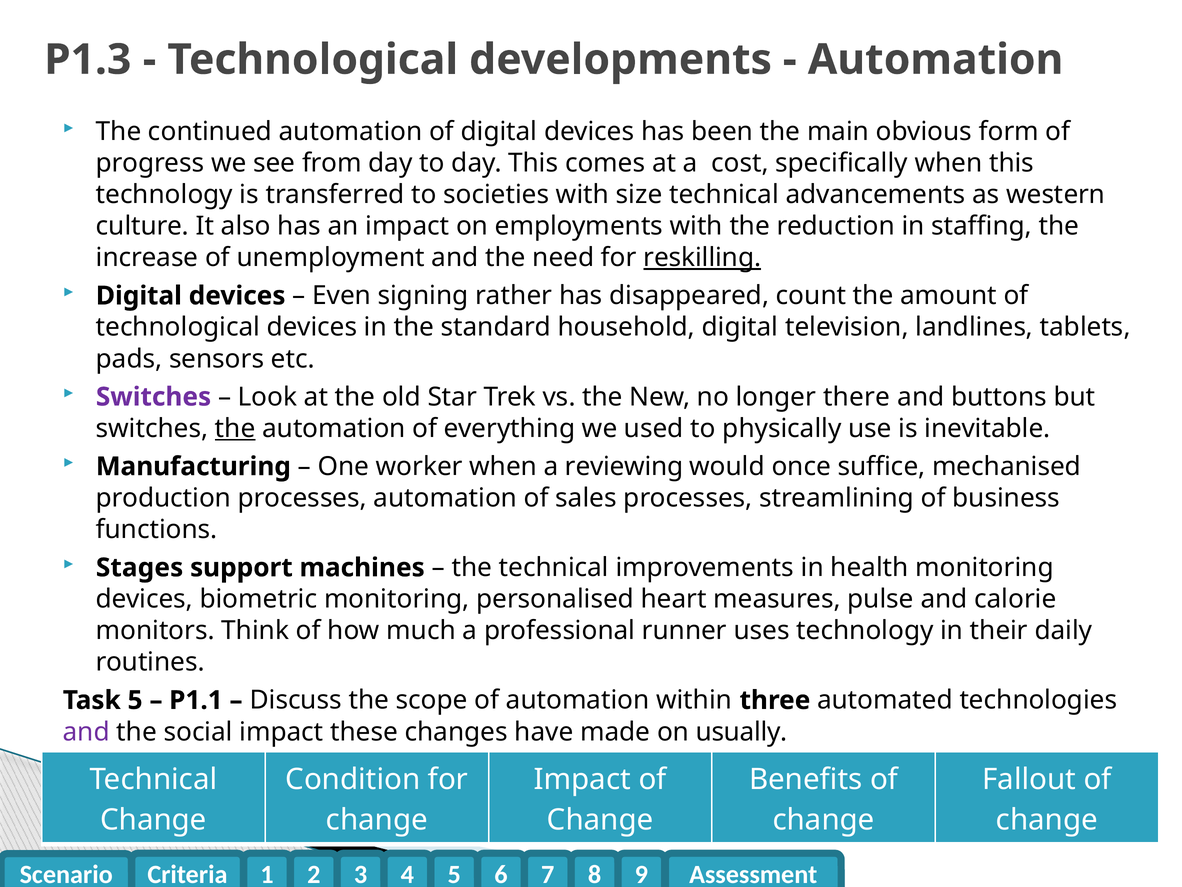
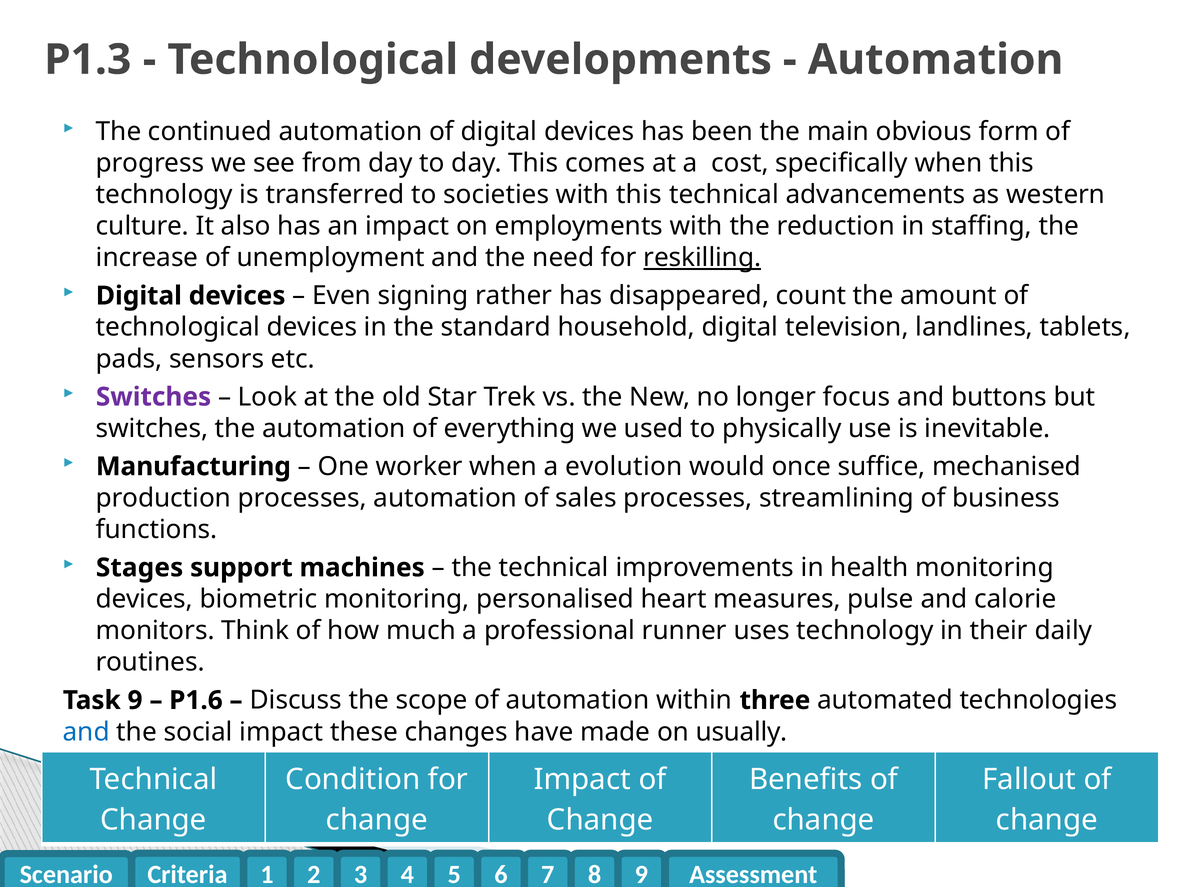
with size: size -> this (639, 195)
there: there -> focus (857, 397)
the underline: present -> none (235, 428)
reviewing: reviewing -> evolution (624, 466)
Task 5: 5 -> 9 (135, 700)
P1.1: P1.1 -> P1.6 (196, 700)
and colour: purple -> blue (86, 731)
